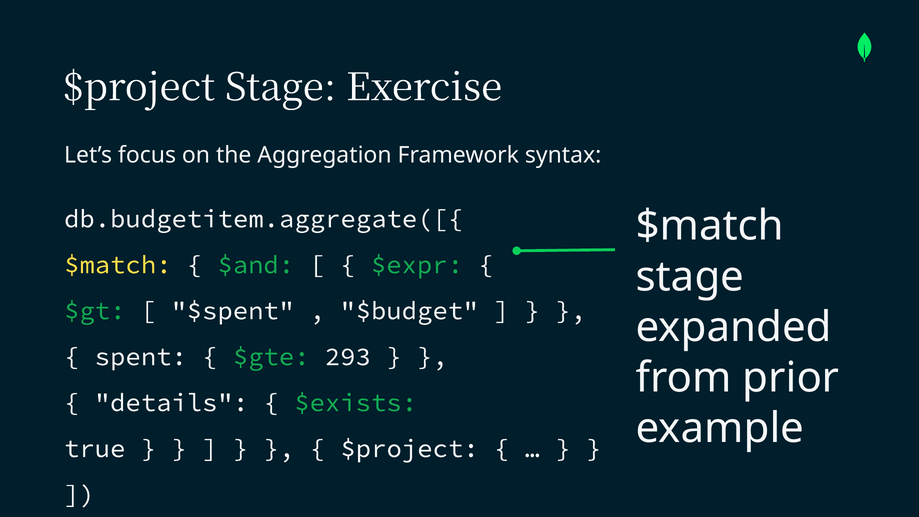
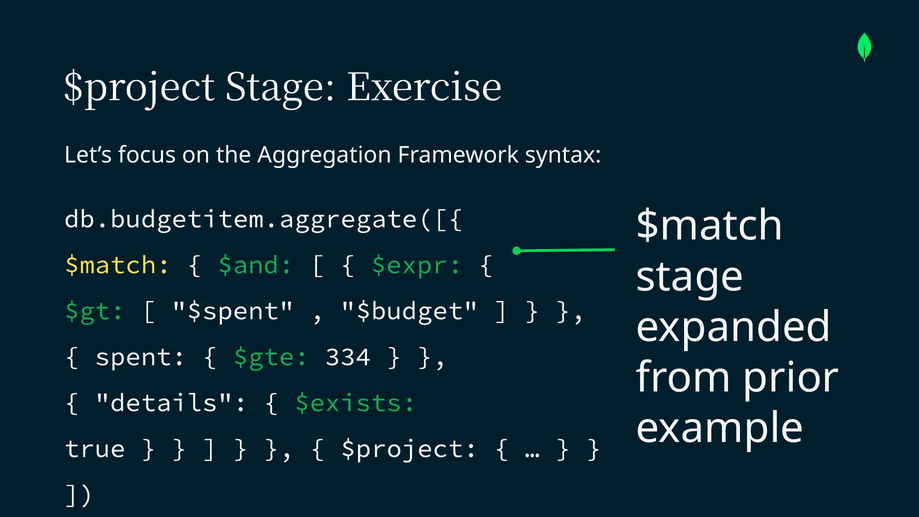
293: 293 -> 334 (348, 357)
